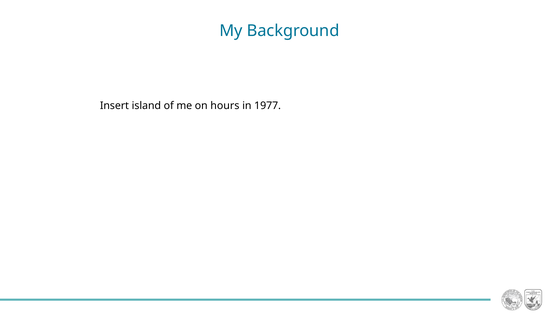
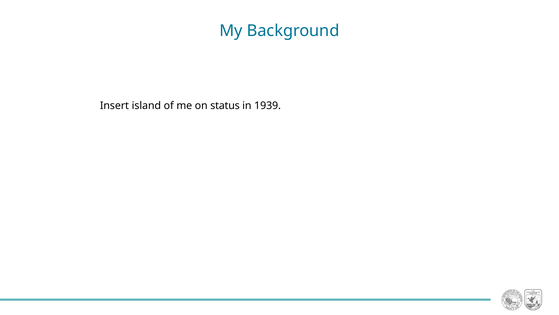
hours: hours -> status (225, 105)
1977: 1977 -> 1939 (268, 105)
